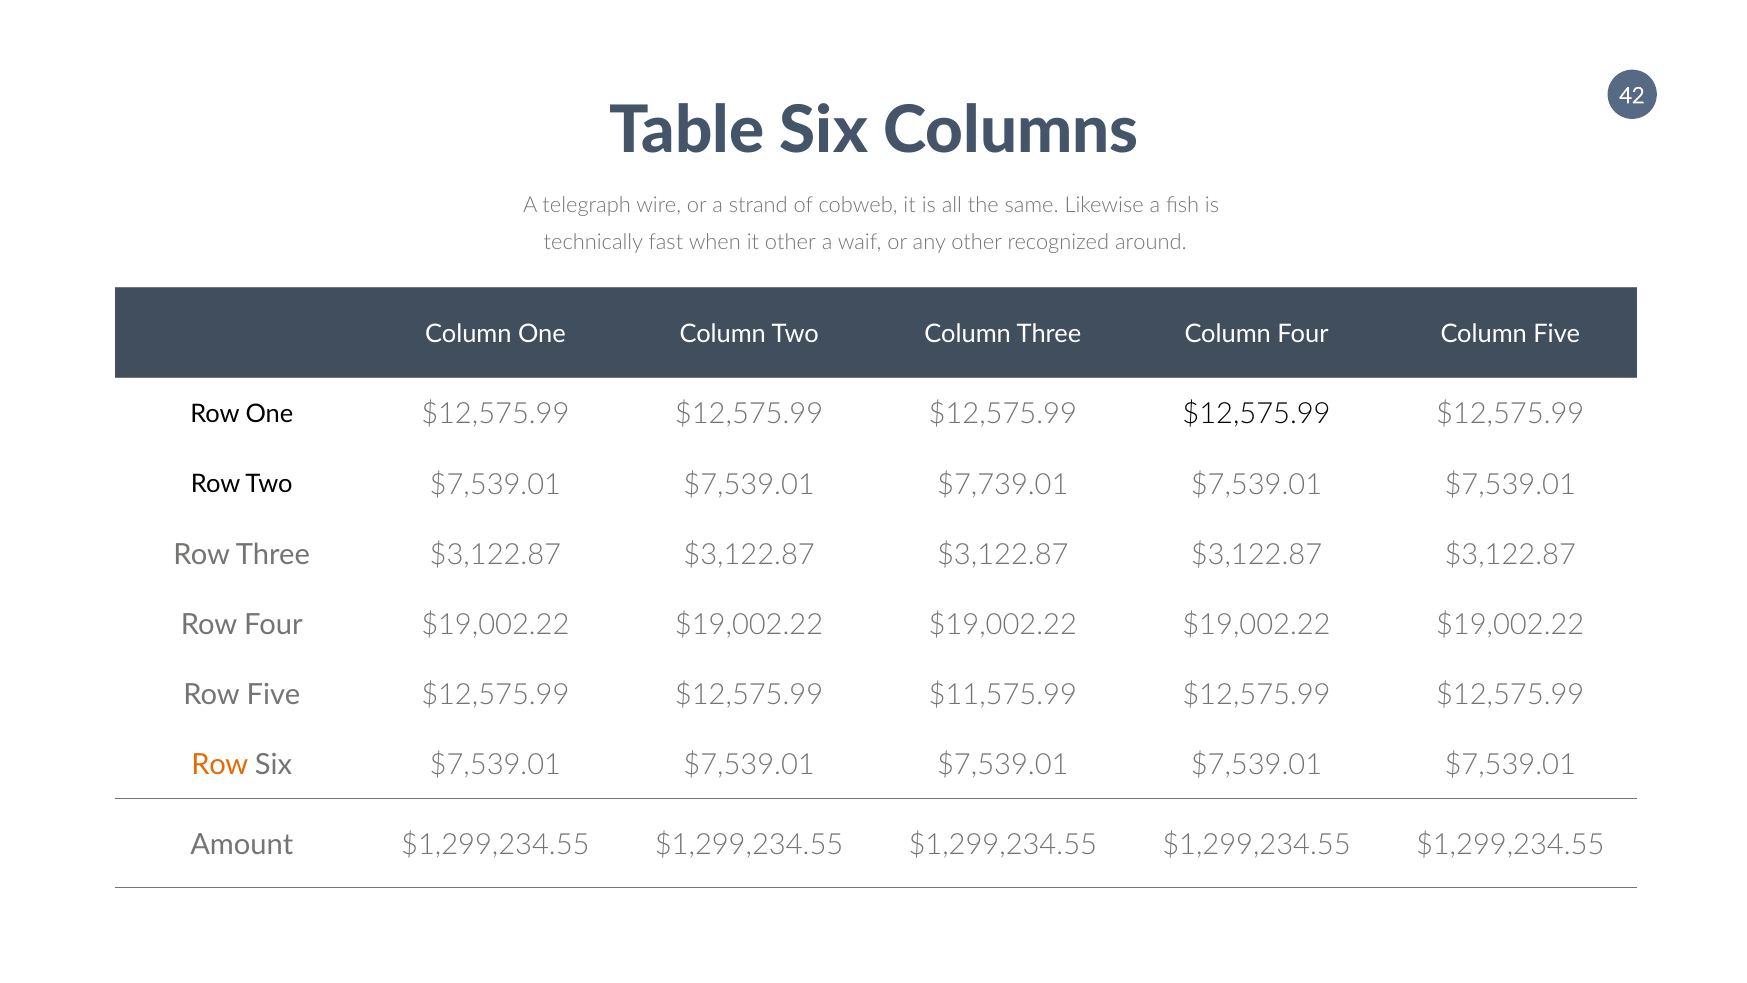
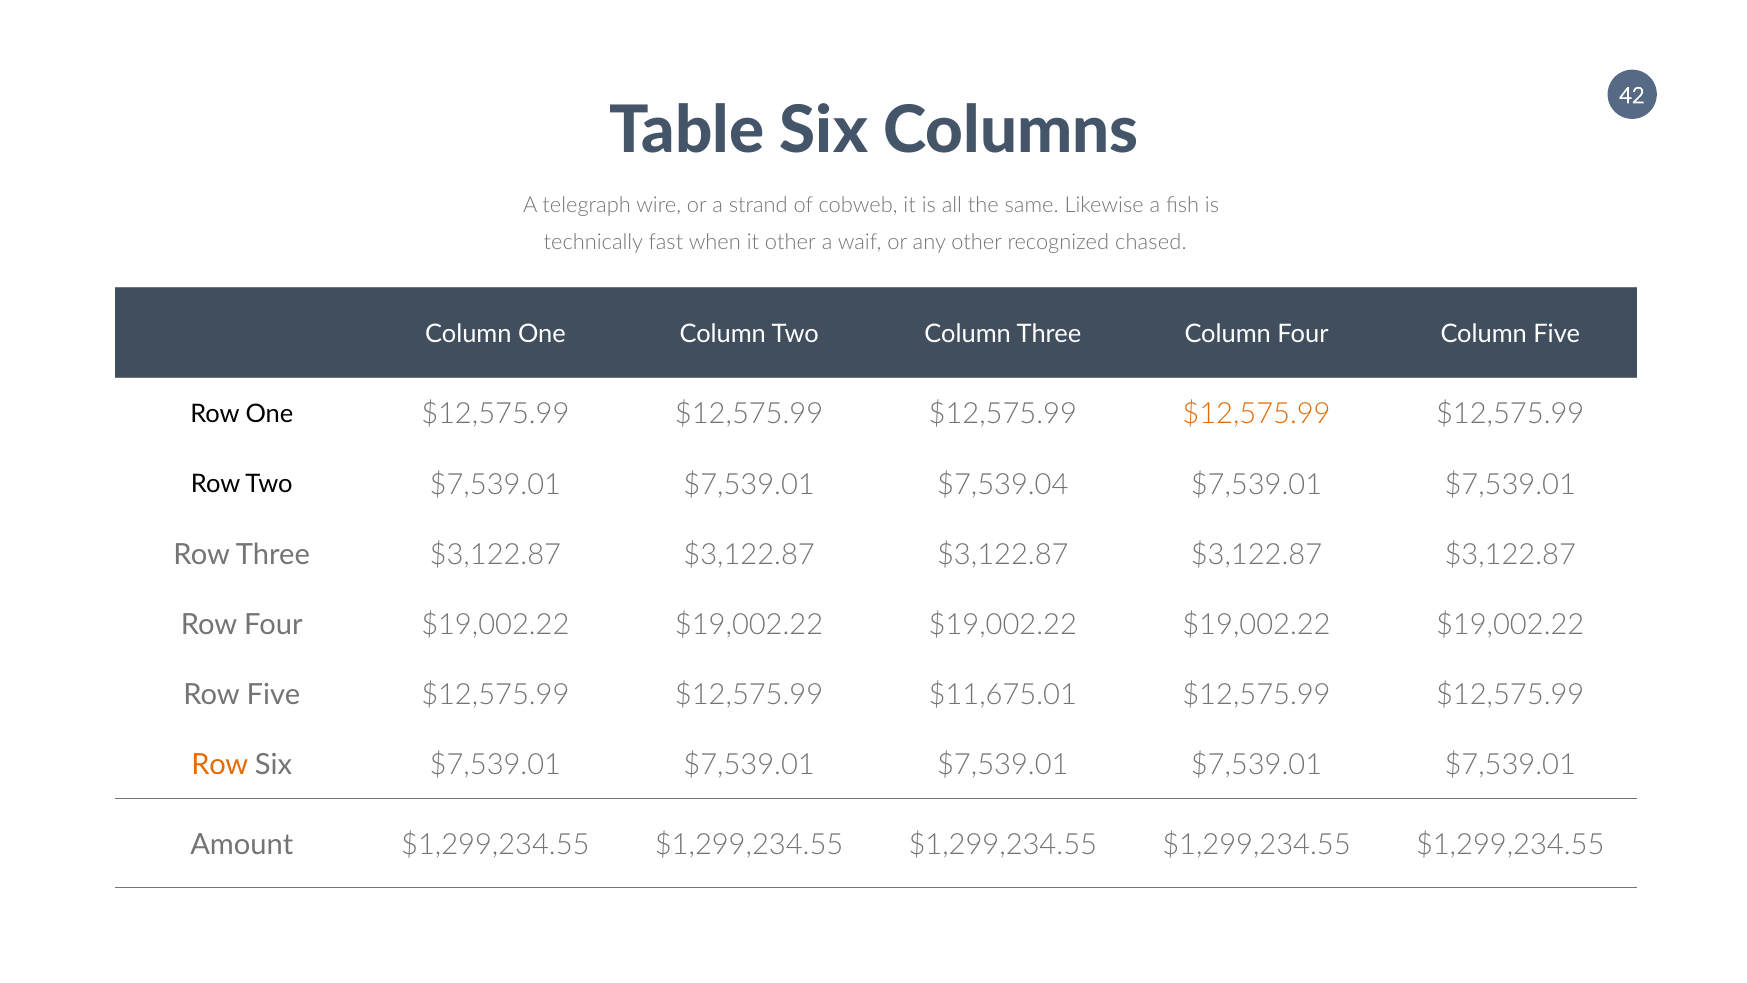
around: around -> chased (1151, 243)
$12,575.99 colour: black -> orange (1257, 414)
$7,739.01: $7,739.01 -> $7,539.04 (1003, 484)
$11,575.99: $11,575.99 -> $11,675.01 (1003, 695)
